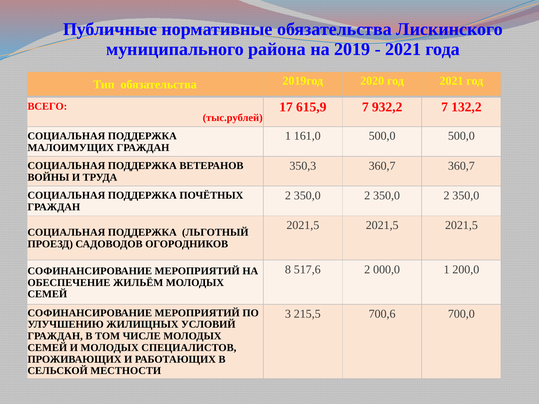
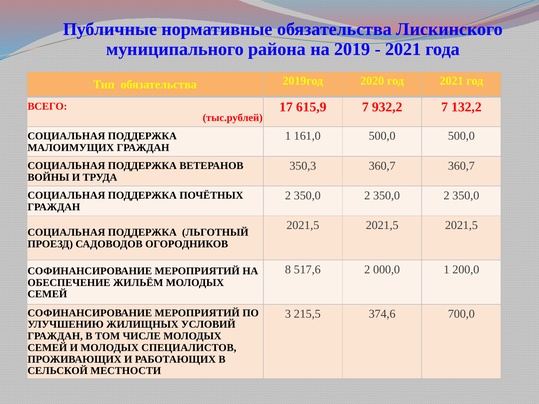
700,6: 700,6 -> 374,6 (382, 314)
